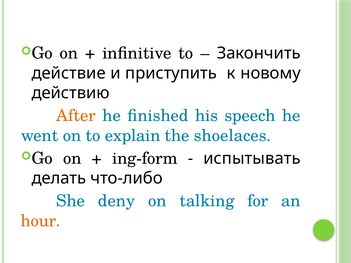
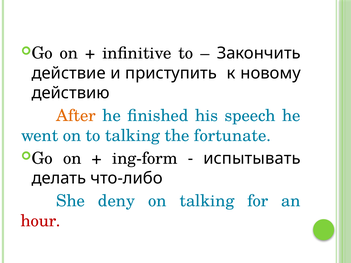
to explain: explain -> talking (133, 136)
shoelaces: shoelaces -> fortunate (233, 136)
hour colour: orange -> red (41, 221)
